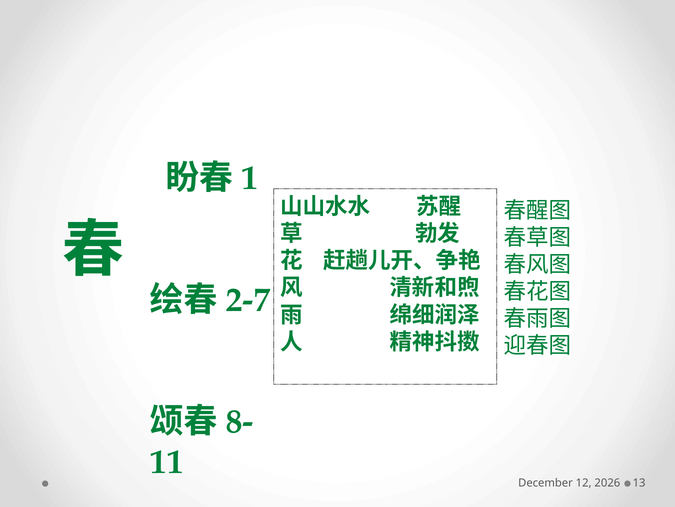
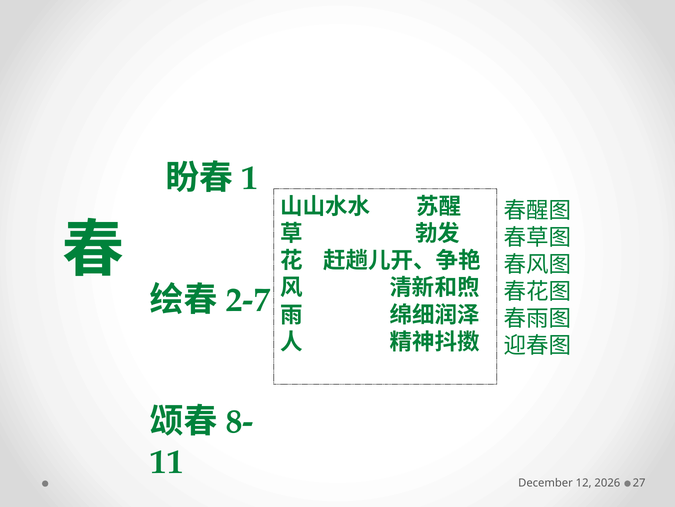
13: 13 -> 27 (639, 483)
